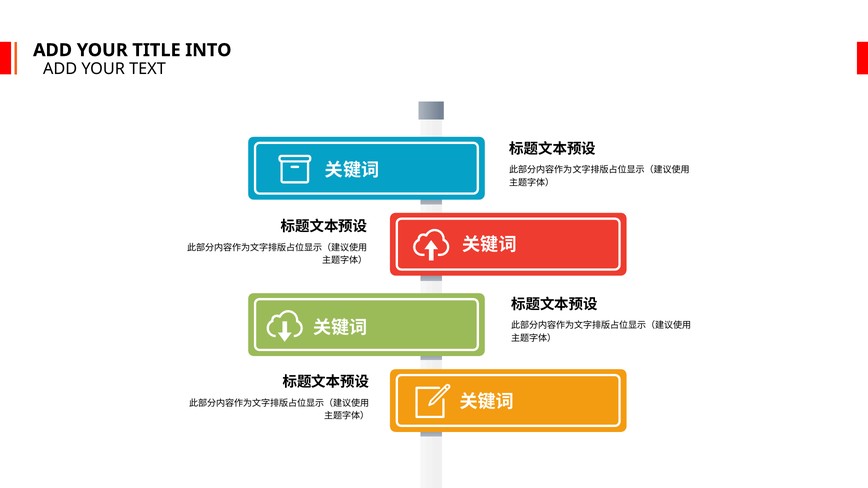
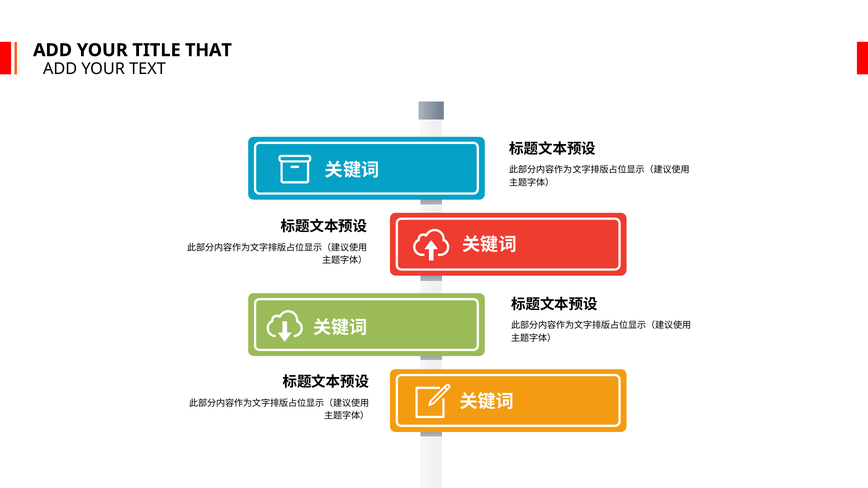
INTO: INTO -> THAT (208, 50)
